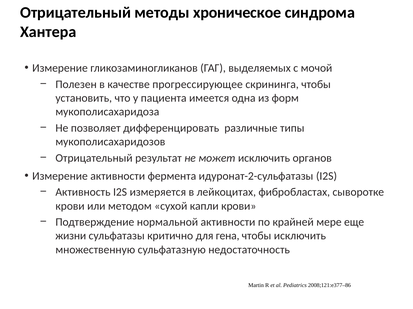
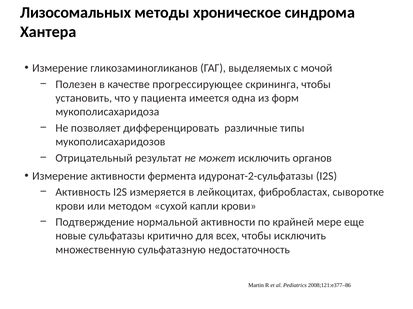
Отрицательный: Отрицательный -> Лизосомальных (76, 13)
жизни: жизни -> новые (71, 236)
гена: гена -> всех (228, 236)
